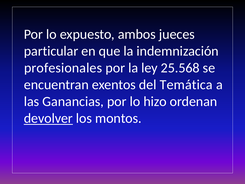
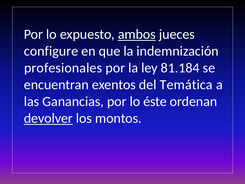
ambos underline: none -> present (137, 34)
particular: particular -> configure (51, 51)
25.568: 25.568 -> 81.184 (180, 68)
hizo: hizo -> éste (155, 101)
